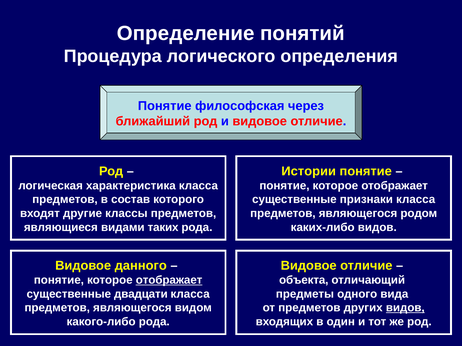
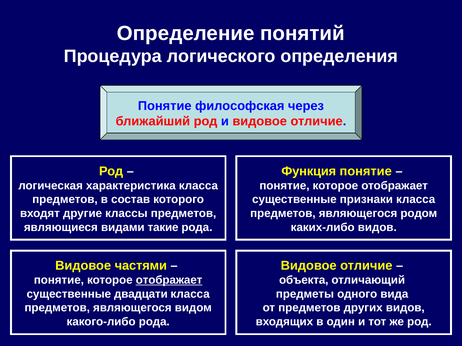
Истории: Истории -> Функция (309, 171)
таких: таких -> такие (163, 228)
данного: данного -> частями (141, 266)
видов underline: present -> none (405, 308)
